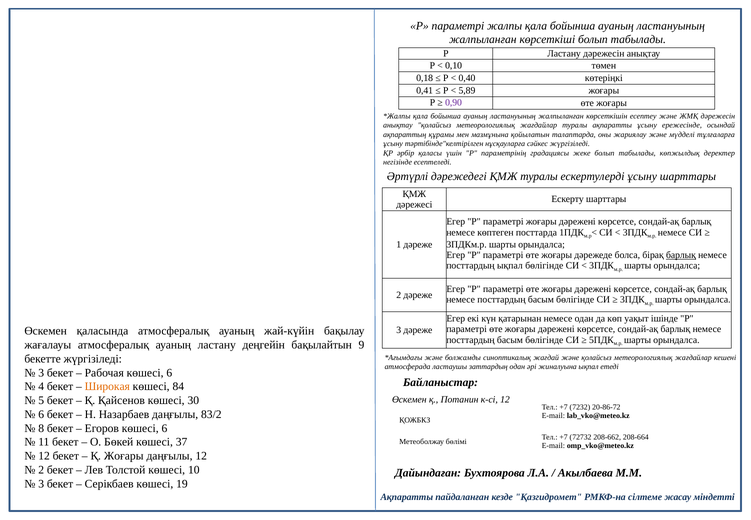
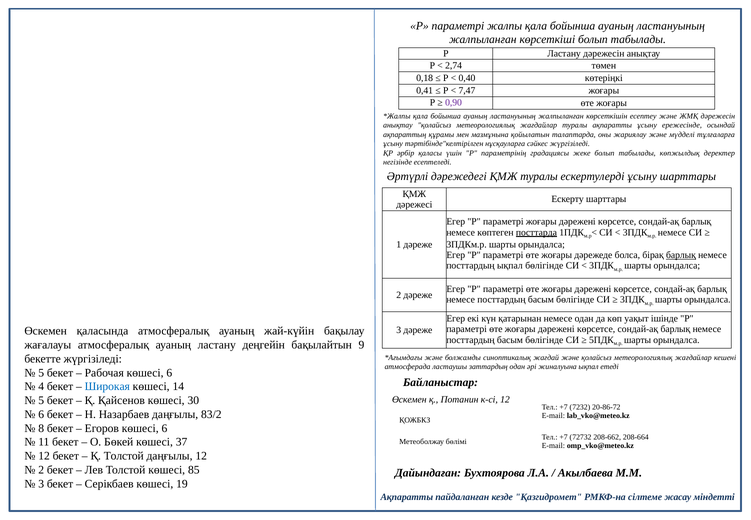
0,10: 0,10 -> 2,74 (454, 66)
5,89: 5,89 -> 7,47 (467, 90)
посттарда underline: none -> present (536, 232)
3: 3 -> 5 (41, 373)
Широкая colour: orange -> blue (107, 387)
84: 84 -> 14 (178, 387)
Қ Жоғары: Жоғары -> Толстой (124, 456)
10: 10 -> 85 (194, 470)
